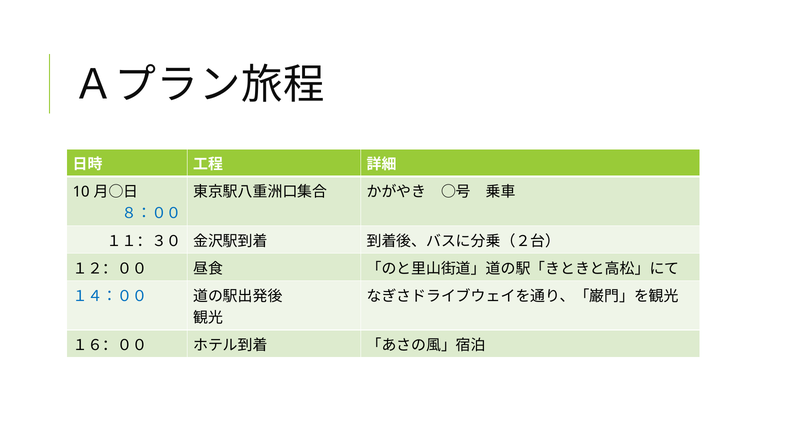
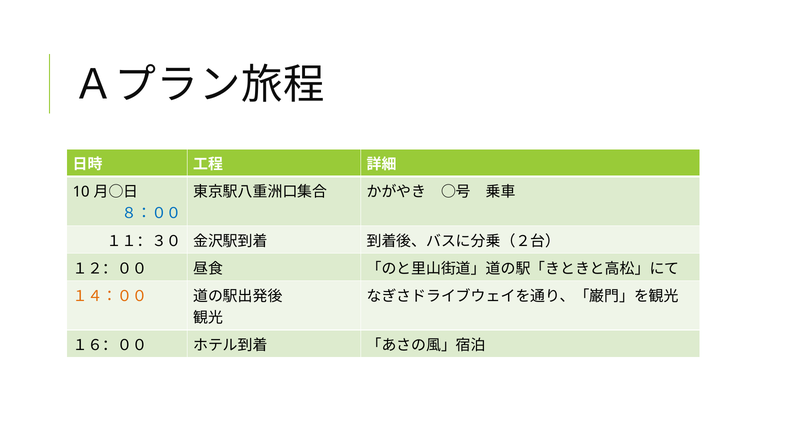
１４：００ colour: blue -> orange (110, 296)
